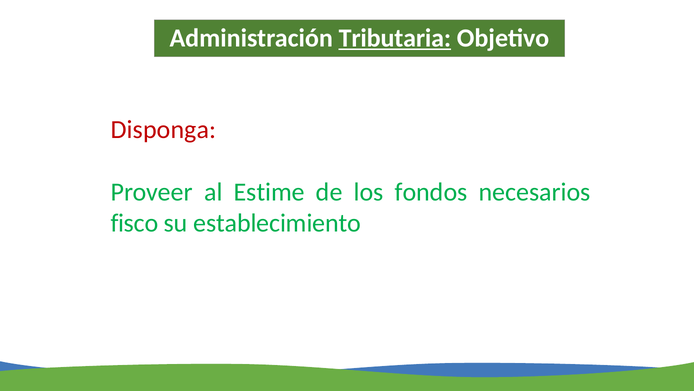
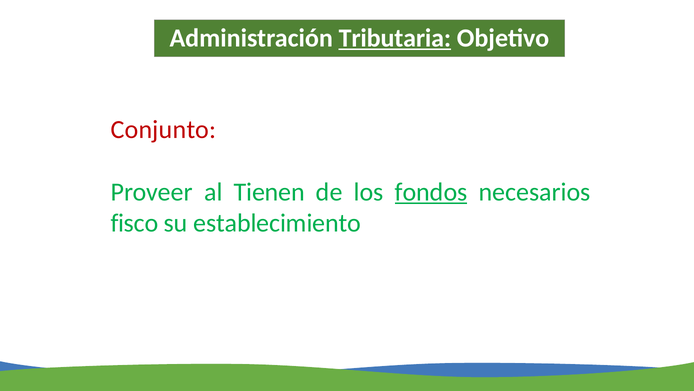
Disponga: Disponga -> Conjunto (163, 129)
Estime: Estime -> Tienen (269, 192)
fondos underline: none -> present (431, 192)
